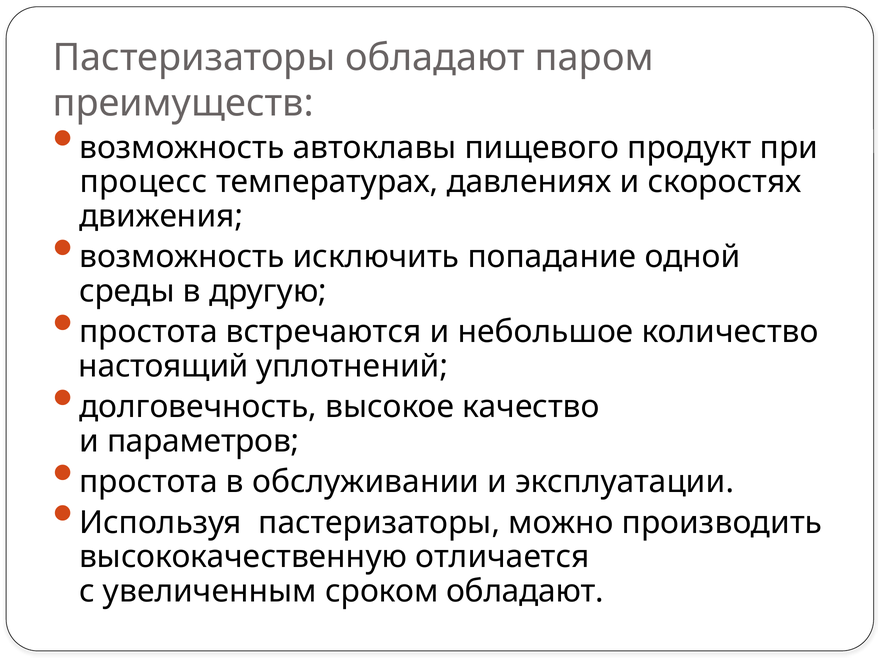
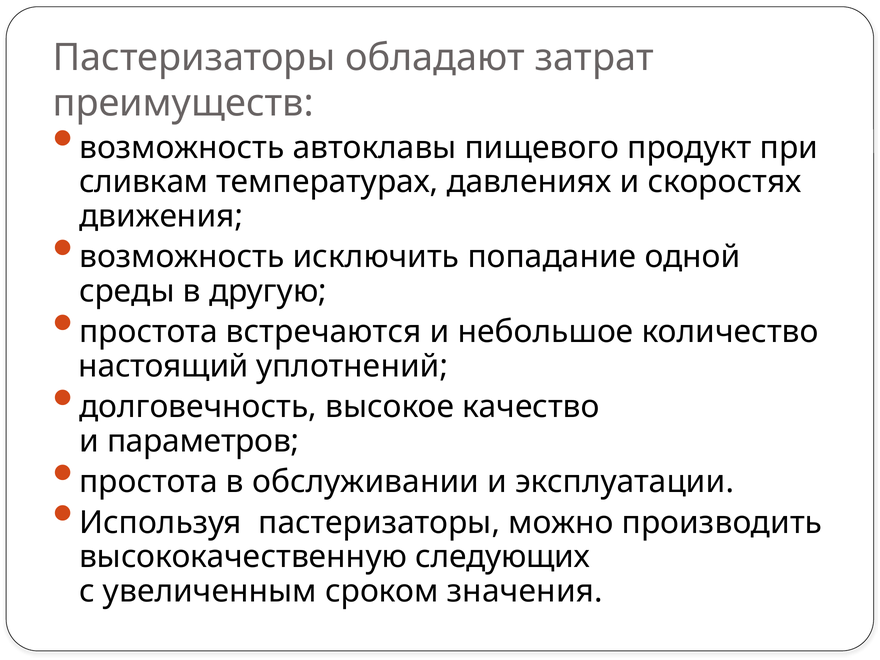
паром: паром -> затрат (594, 58)
процесс: процесс -> сливкам (144, 182)
отличается: отличается -> следующих (503, 557)
сроком обладают: обладают -> значения (525, 591)
